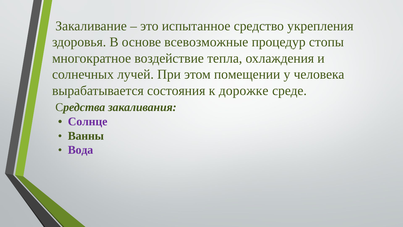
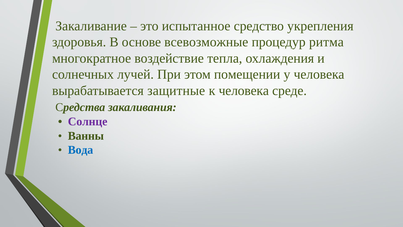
стопы: стопы -> ритма (326, 42)
состояния: состояния -> защитные (176, 90)
к дорожке: дорожке -> человека (244, 90)
Вода colour: purple -> blue (81, 150)
